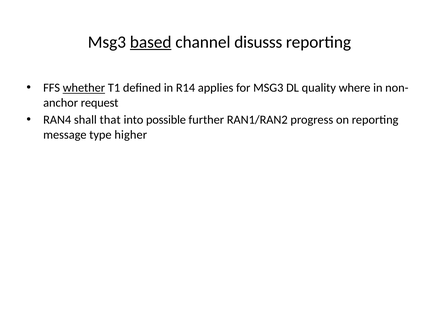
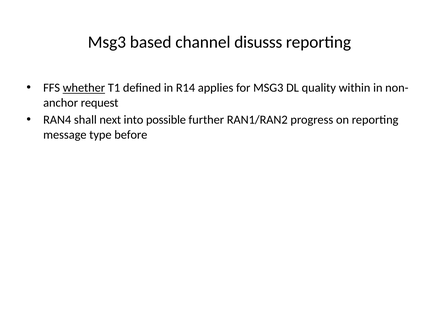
based underline: present -> none (151, 42)
where: where -> within (355, 88)
that: that -> next (110, 120)
higher: higher -> before (131, 135)
